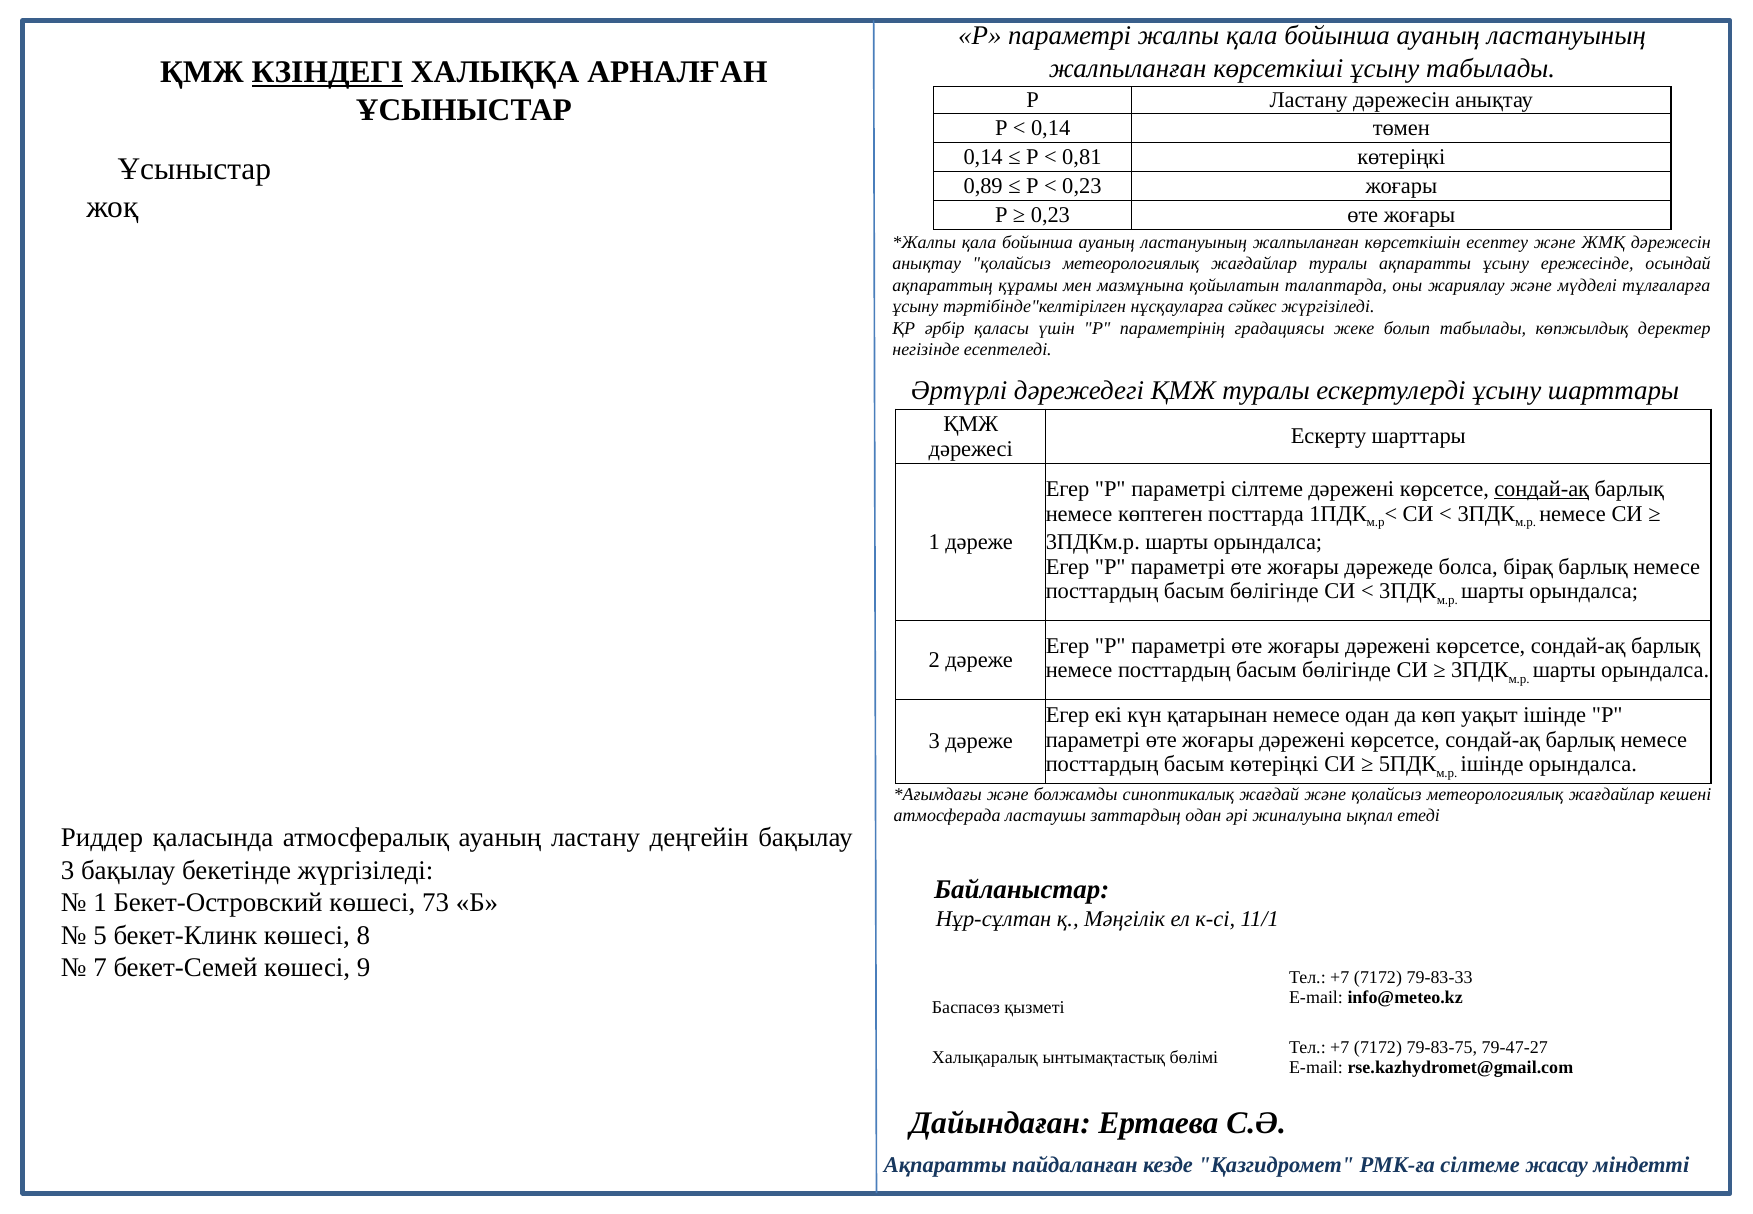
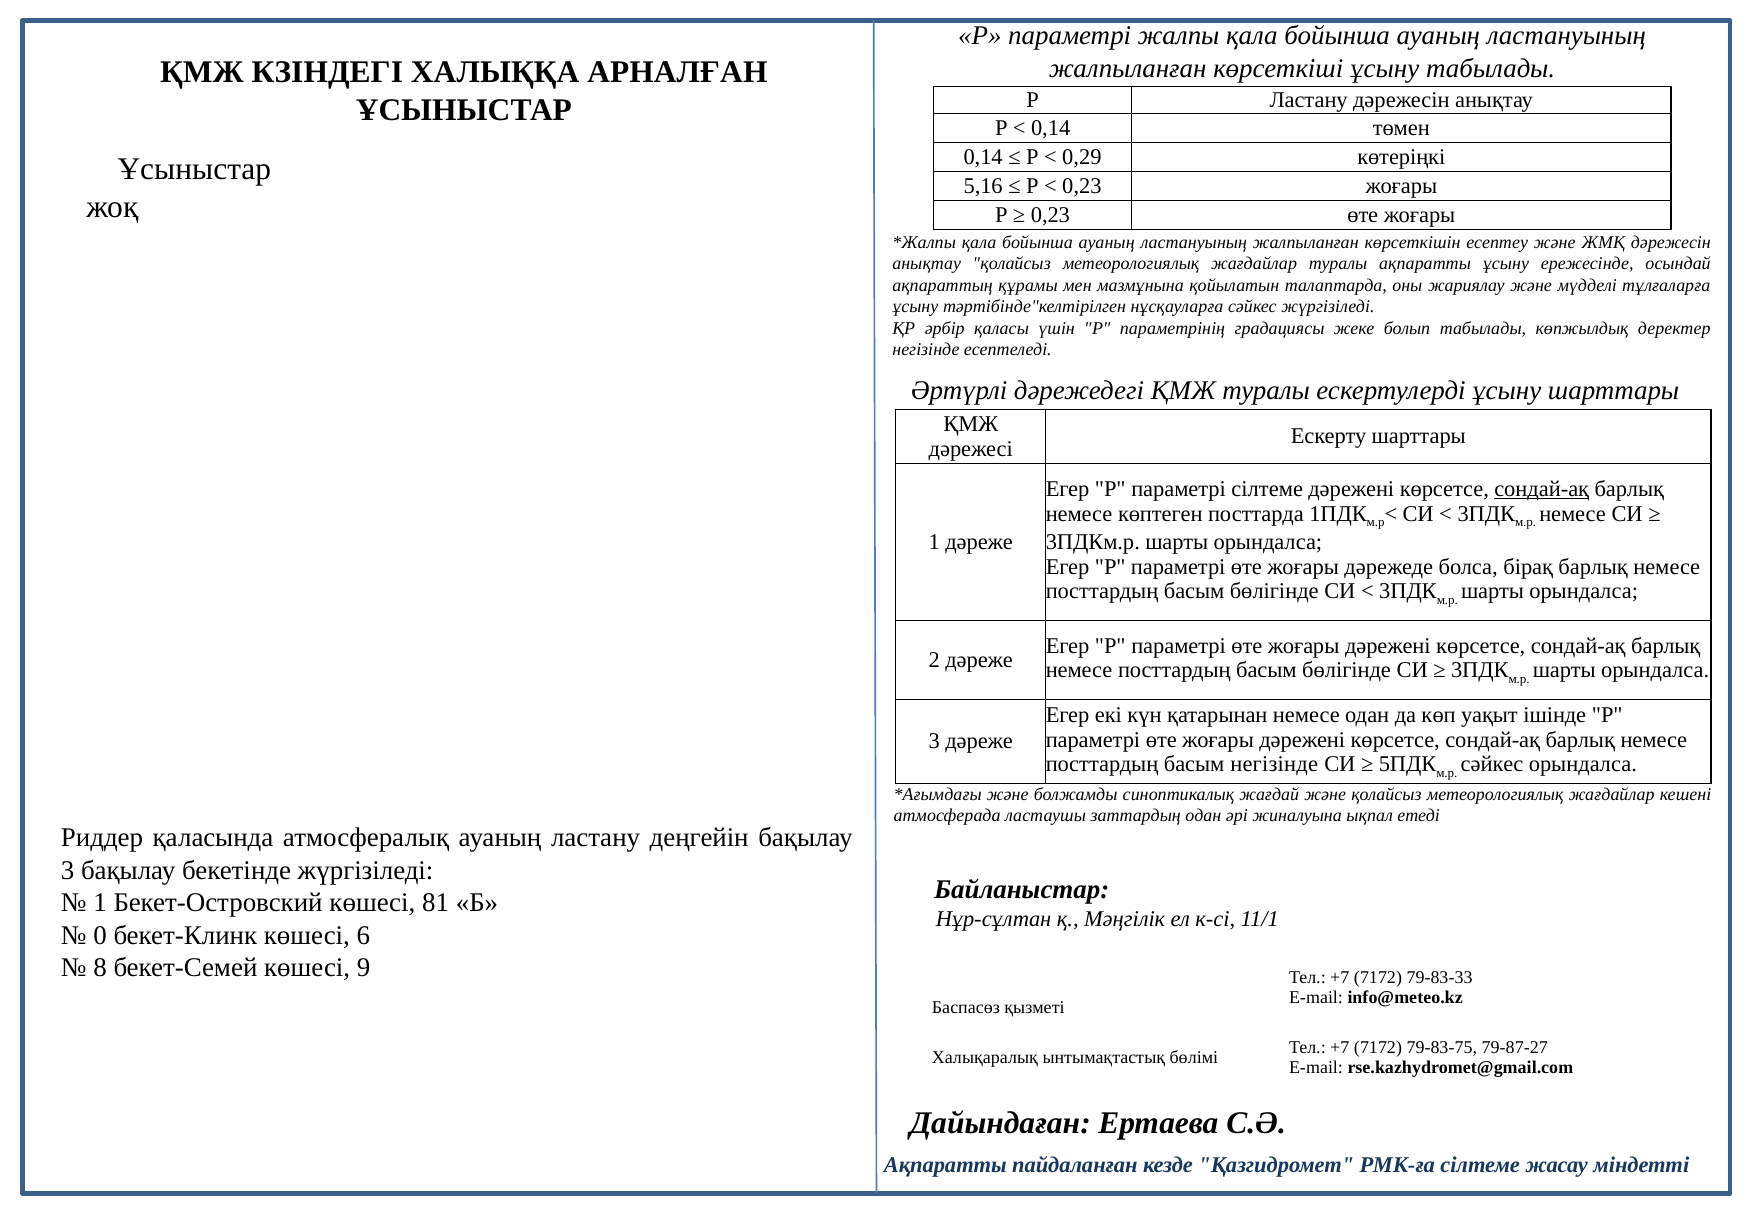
КЗІНДЕГІ underline: present -> none (327, 73)
0,81: 0,81 -> 0,29 (1082, 157)
0,89: 0,89 -> 5,16 (983, 186)
басым көтеріңкі: көтеріңкі -> негізінде (1274, 764)
ішінде: ішінде -> сәйкес (1492, 764)
73: 73 -> 81 (436, 902)
5: 5 -> 0 (100, 935)
8: 8 -> 6 (363, 935)
7: 7 -> 8 (100, 967)
79-47-27: 79-47-27 -> 79-87-27 (1515, 1047)
